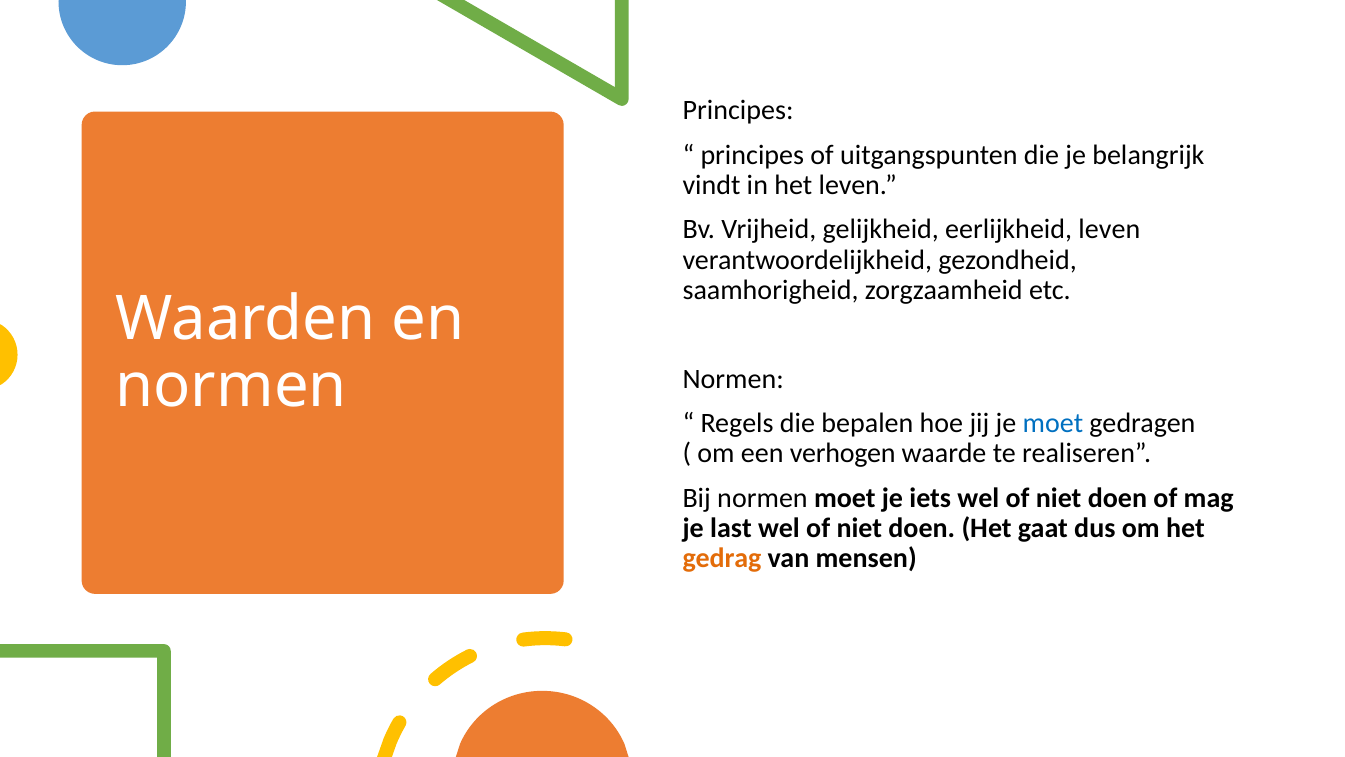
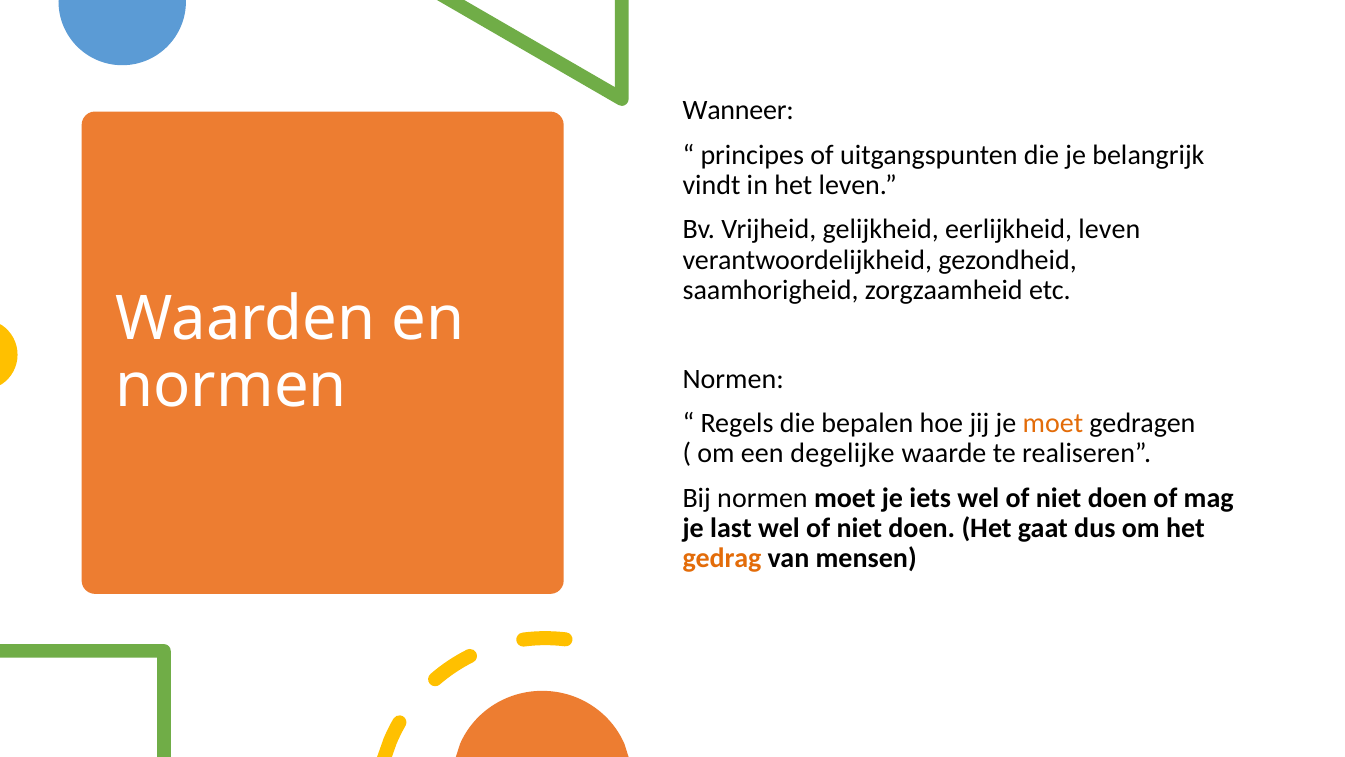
Principes: Principes -> Wanneer (738, 111)
moet colour: blue -> orange (1053, 423)
verhogen: verhogen -> degelijke (842, 453)
